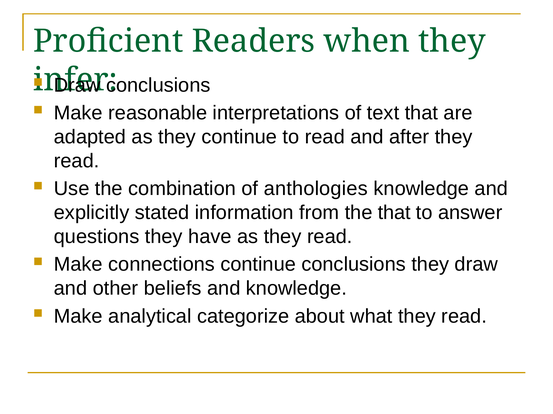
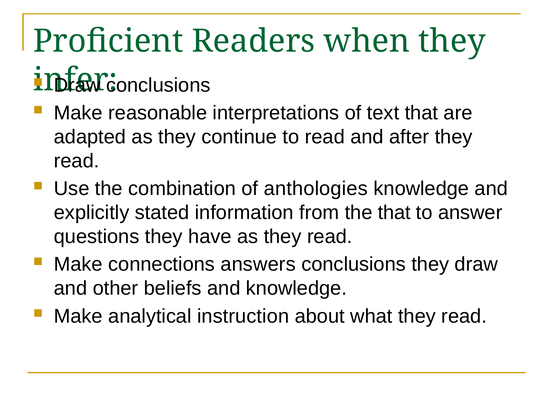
connections continue: continue -> answers (258, 265)
categorize: categorize -> instruction (243, 317)
